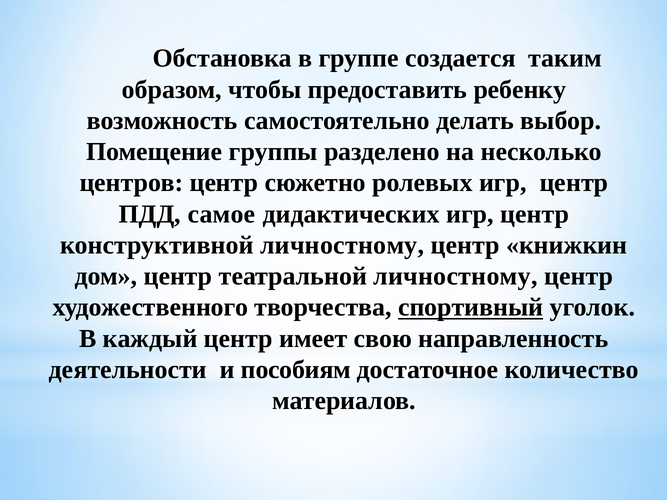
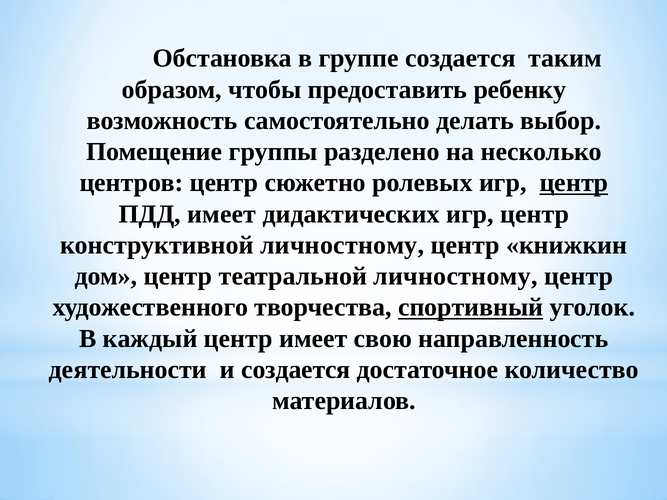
центр underline: none -> present (574, 183)
ПДД самое: самое -> имеет (222, 214)
и пособиям: пособиям -> создается (296, 370)
